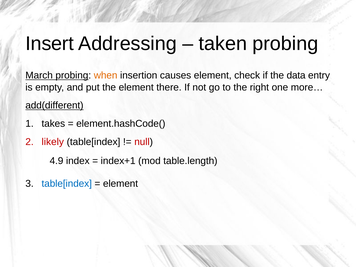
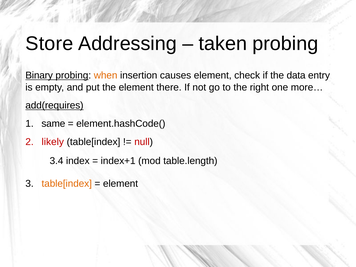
Insert: Insert -> Store (49, 44)
March: March -> Binary (39, 75)
add(different: add(different -> add(requires (54, 105)
takes: takes -> same (53, 124)
4.9: 4.9 -> 3.4 (56, 161)
table[index colour: blue -> orange (67, 184)
